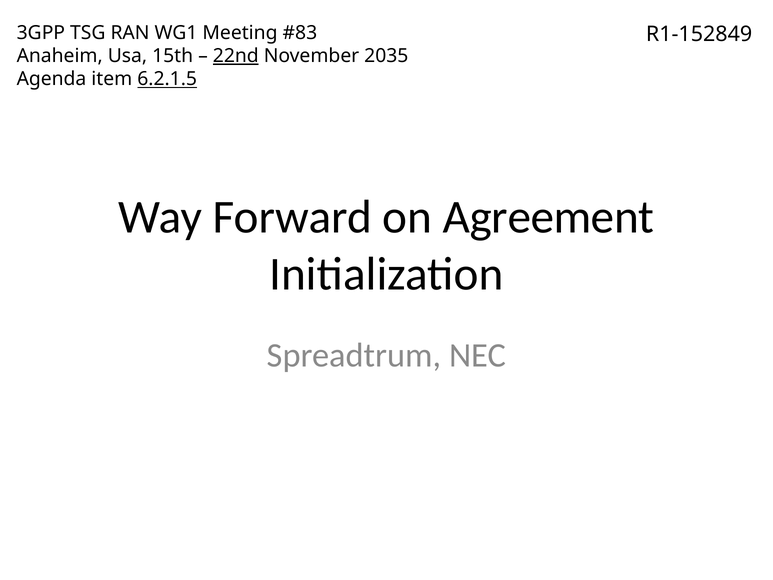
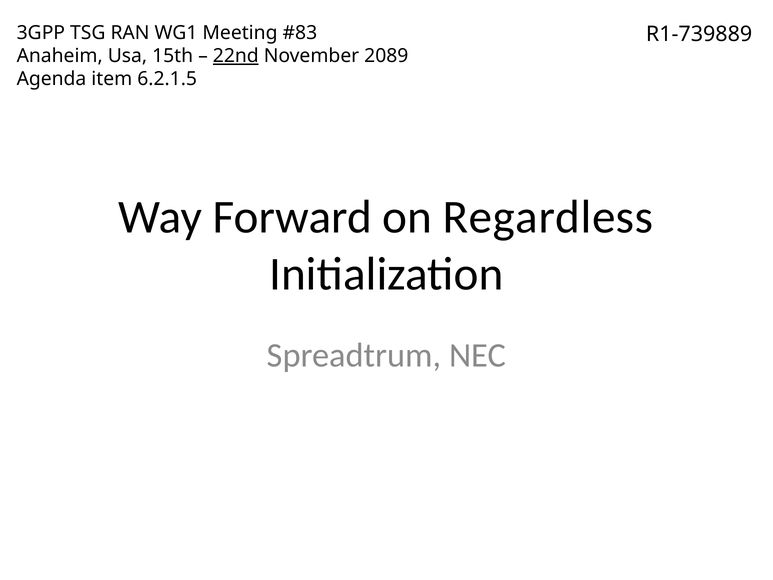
R1-152849: R1-152849 -> R1-739889 (699, 34)
2035: 2035 -> 2089 (386, 56)
6.2.1.5 underline: present -> none (167, 79)
Agreement: Agreement -> Regardless (548, 217)
